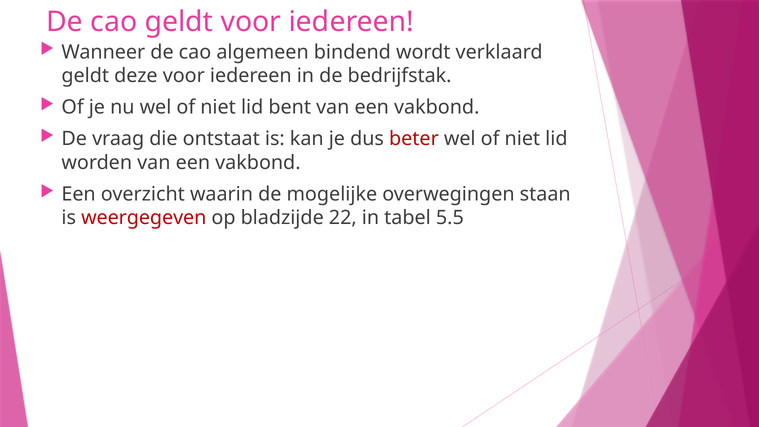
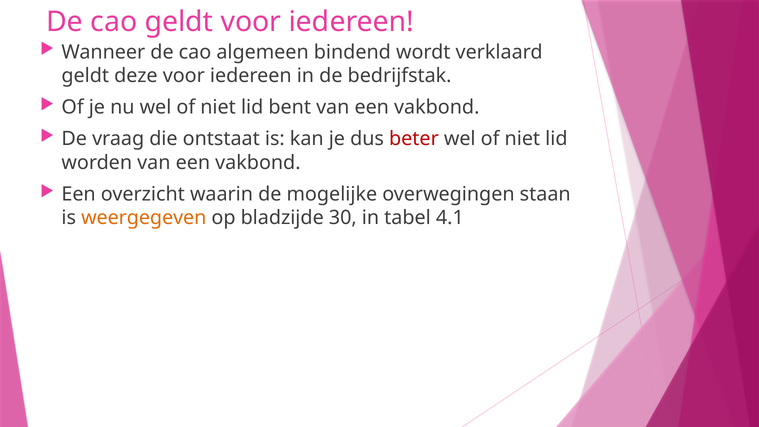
weergegeven colour: red -> orange (144, 218)
22: 22 -> 30 (343, 218)
5.5: 5.5 -> 4.1 (450, 218)
